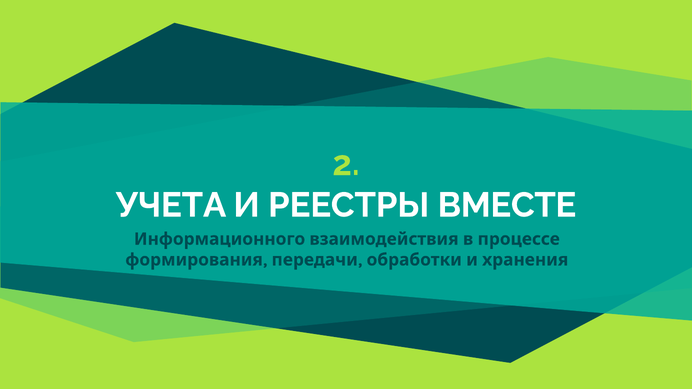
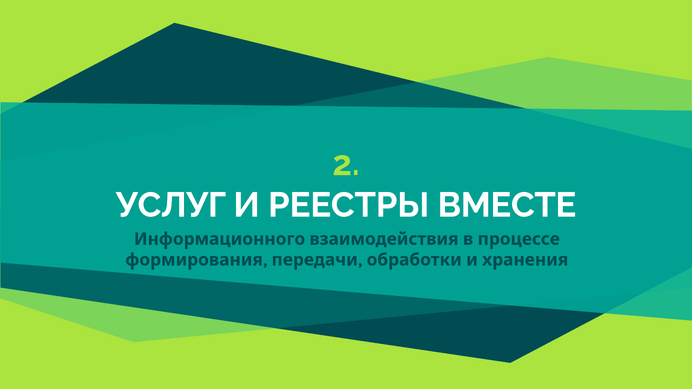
УЧЕТА: УЧЕТА -> УСЛУГ (171, 205)
